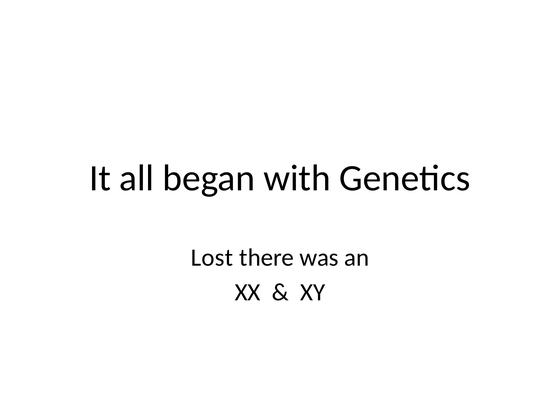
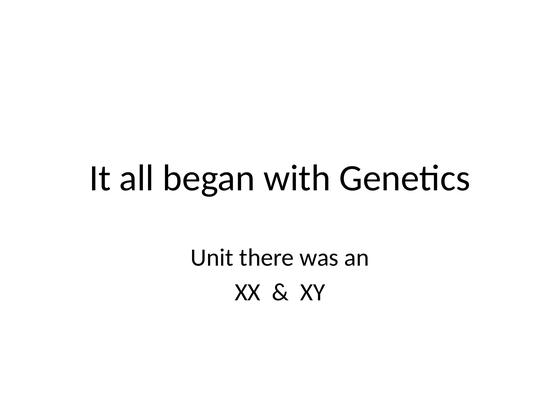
Lost: Lost -> Unit (212, 257)
